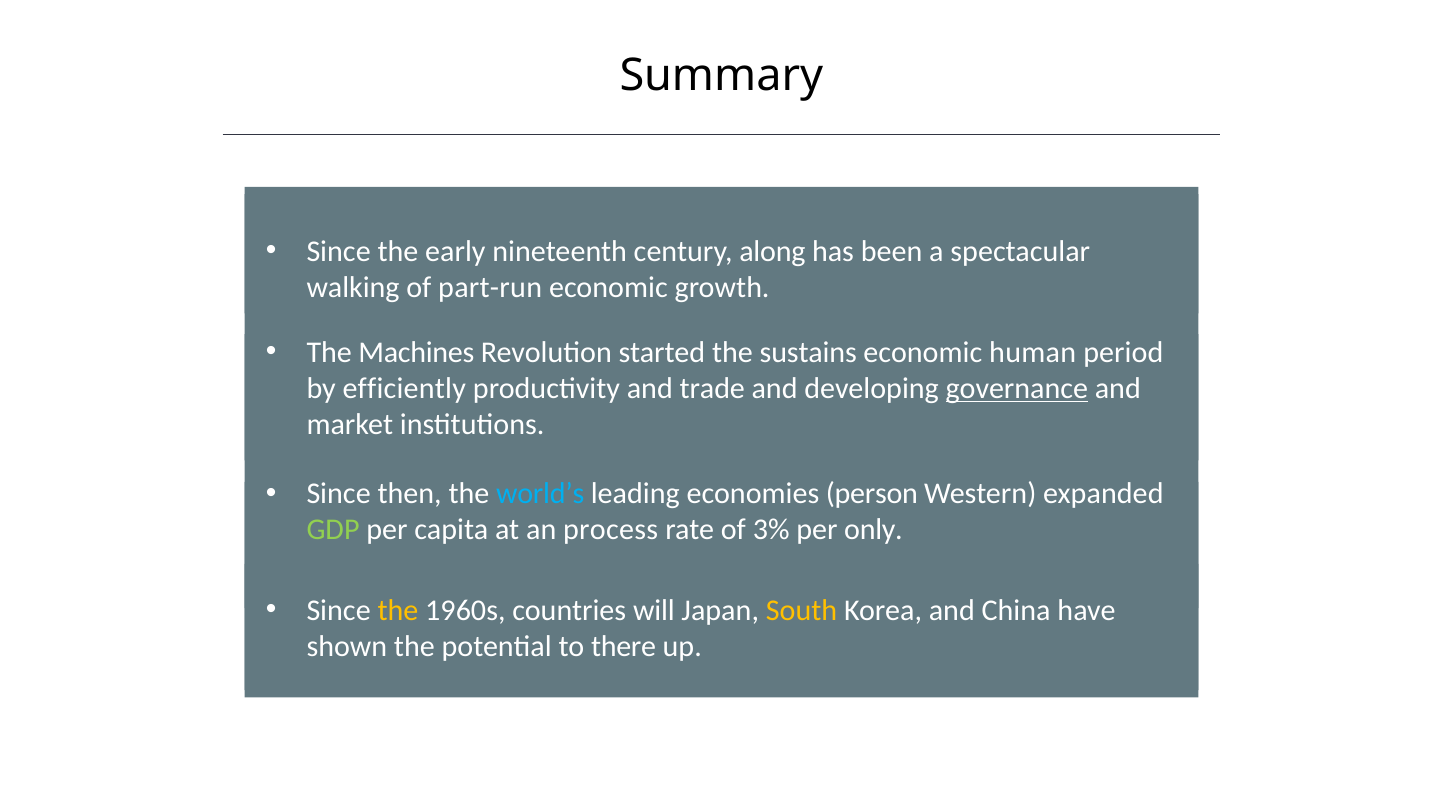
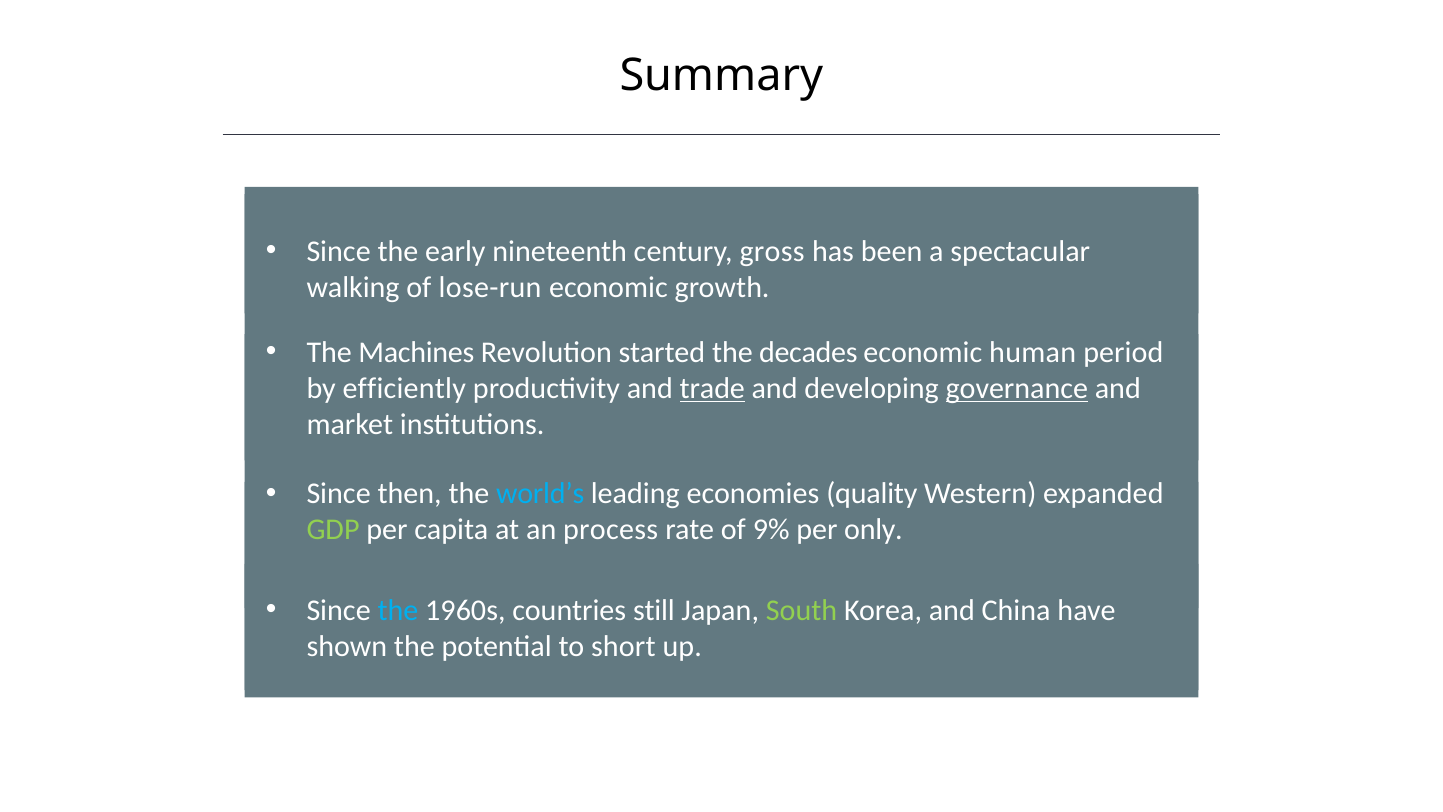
along: along -> gross (772, 251)
part-run: part-run -> lose-run (490, 288)
sustains: sustains -> decades (808, 352)
trade underline: none -> present (712, 388)
person: person -> quality (872, 494)
3%: 3% -> 9% (771, 530)
the colour: yellow -> light blue (398, 610)
will: will -> still (654, 610)
South colour: yellow -> light green (802, 610)
there: there -> short (623, 646)
